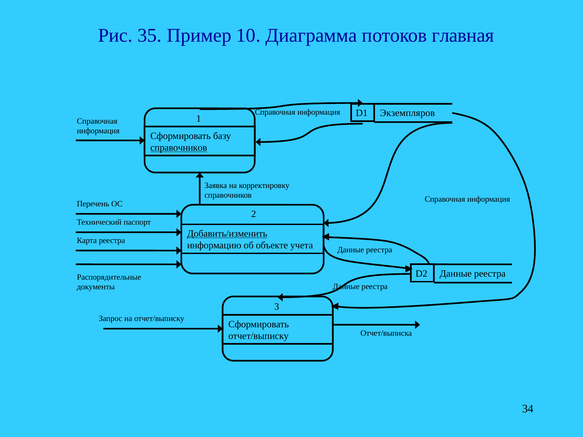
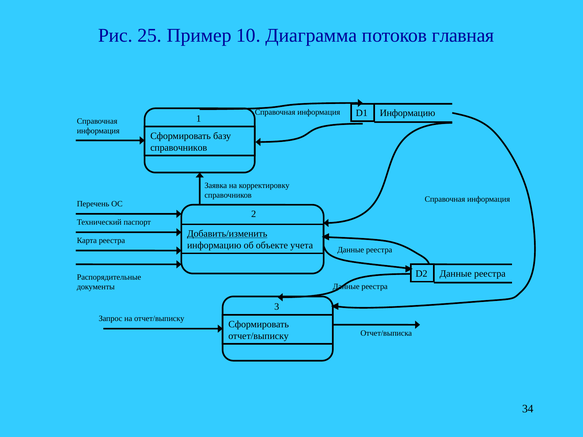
35: 35 -> 25 (150, 35)
D1 Экземпляров: Экземпляров -> Информацию (407, 113)
справочников underline: present -> none (179, 148)
